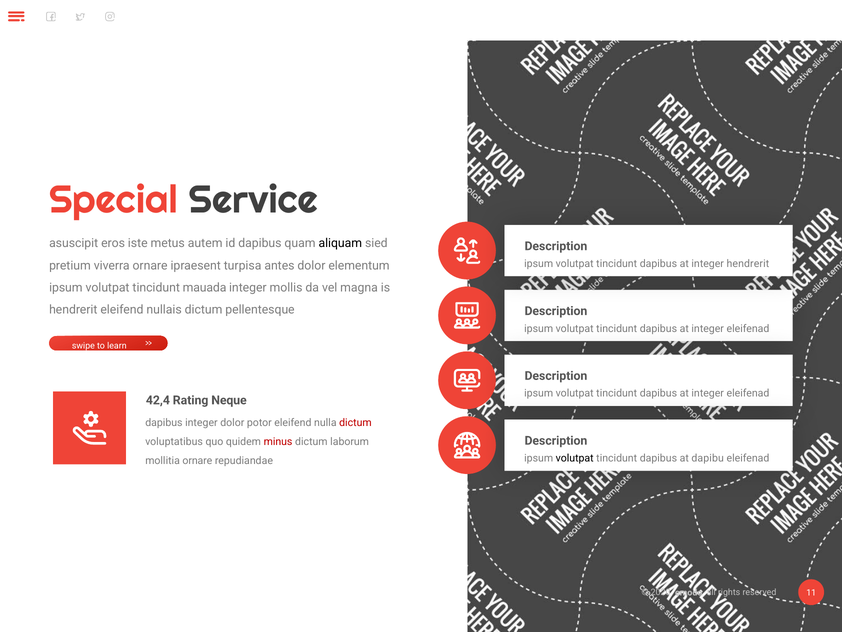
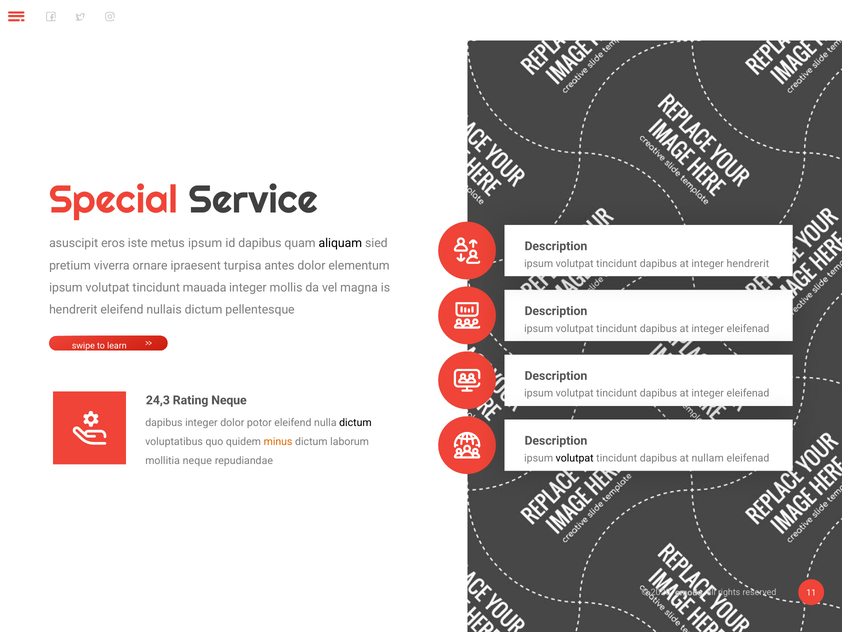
metus autem: autem -> ipsum (205, 243)
42,4: 42,4 -> 24,3 (158, 400)
dictum colour: red -> black (355, 423)
minus colour: red -> orange (278, 442)
dapibu: dapibu -> nullam (708, 458)
mollitia ornare: ornare -> neque (197, 461)
